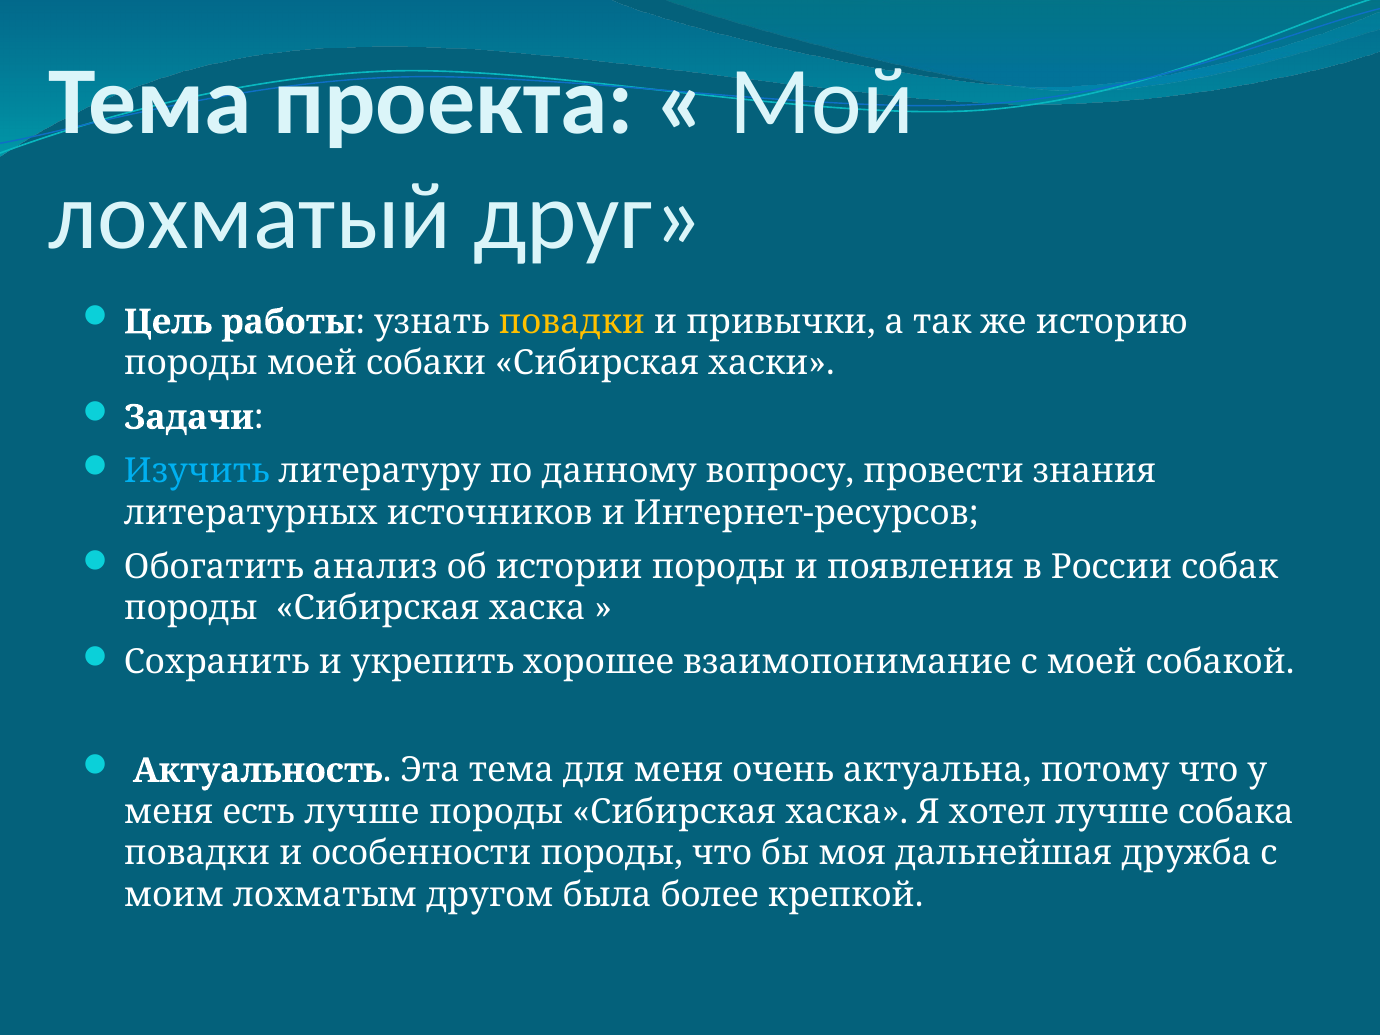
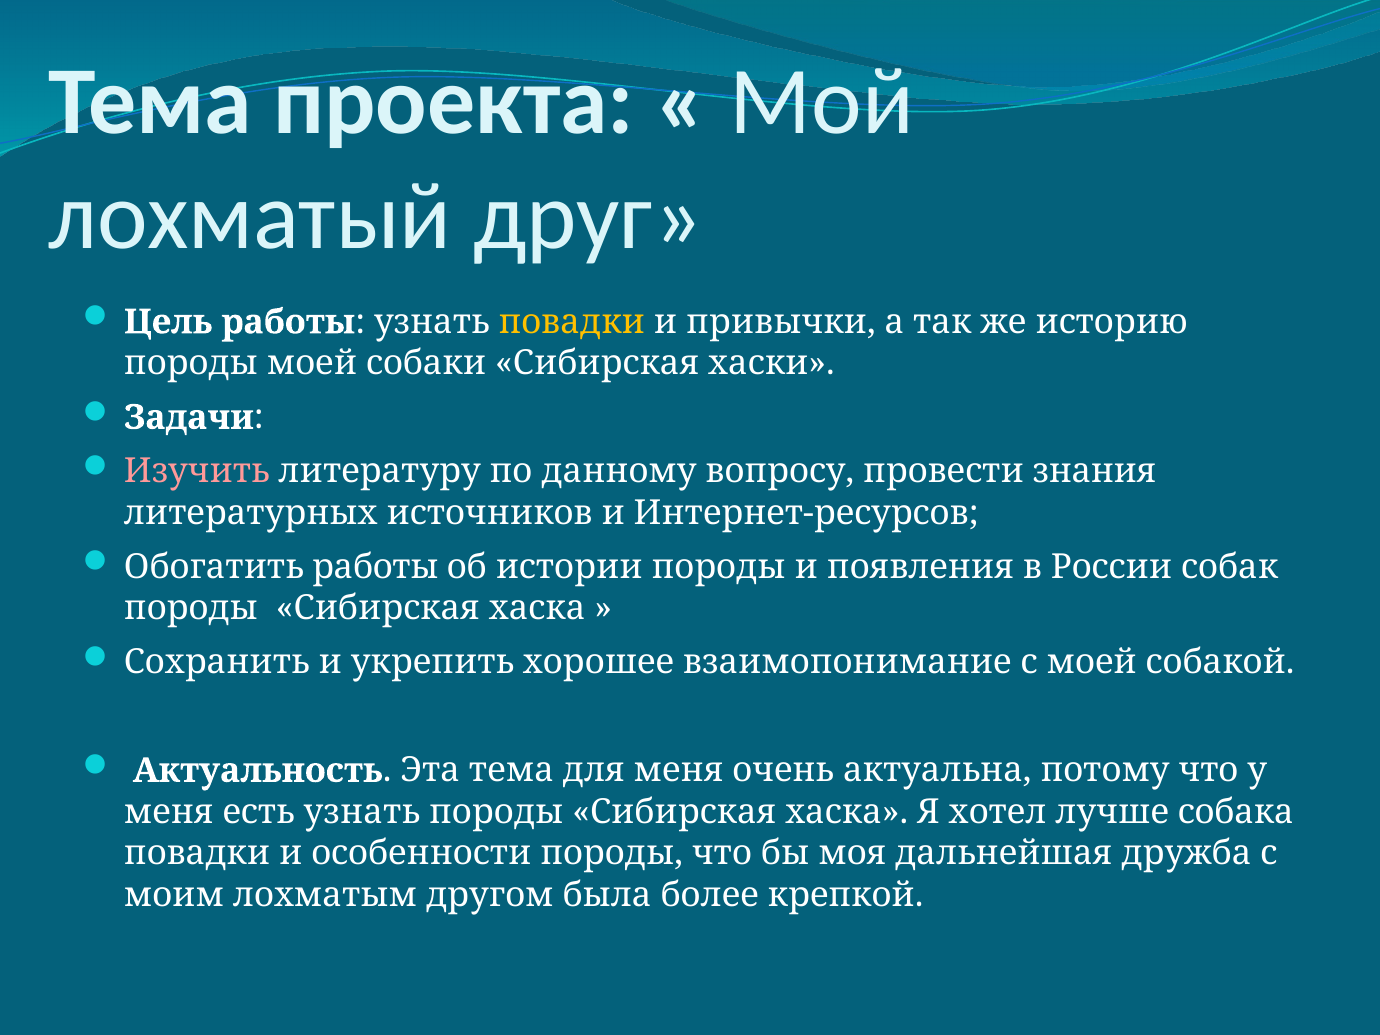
Изучить colour: light blue -> pink (197, 472)
Обогатить анализ: анализ -> работы (375, 567)
есть лучше: лучше -> узнать (362, 812)
